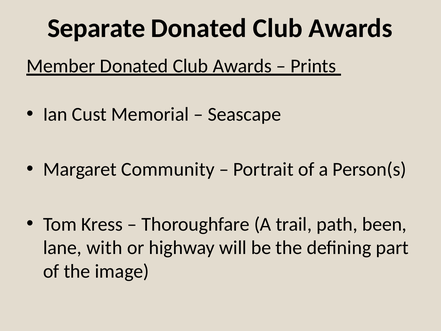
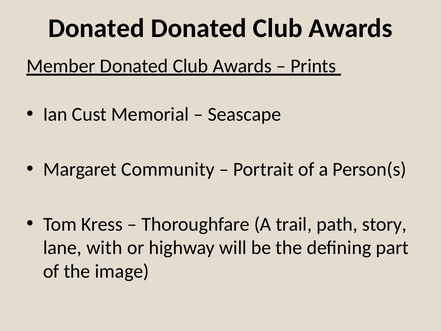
Separate: Separate -> Donated (96, 28)
been: been -> story (385, 224)
